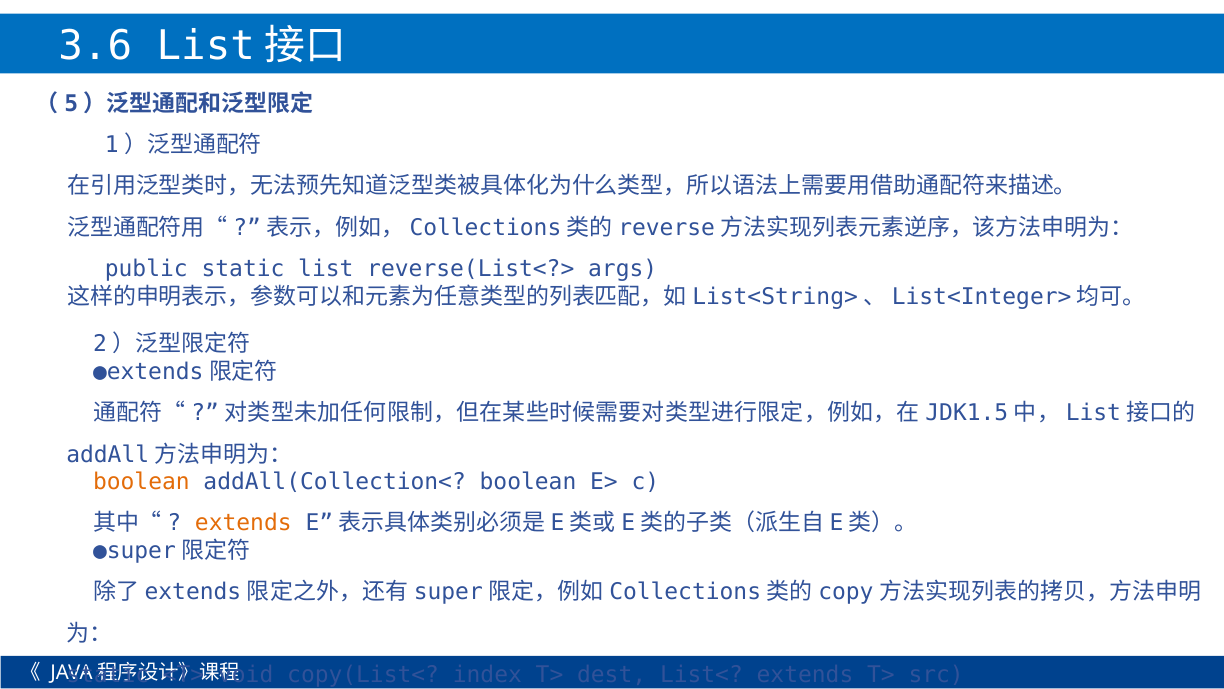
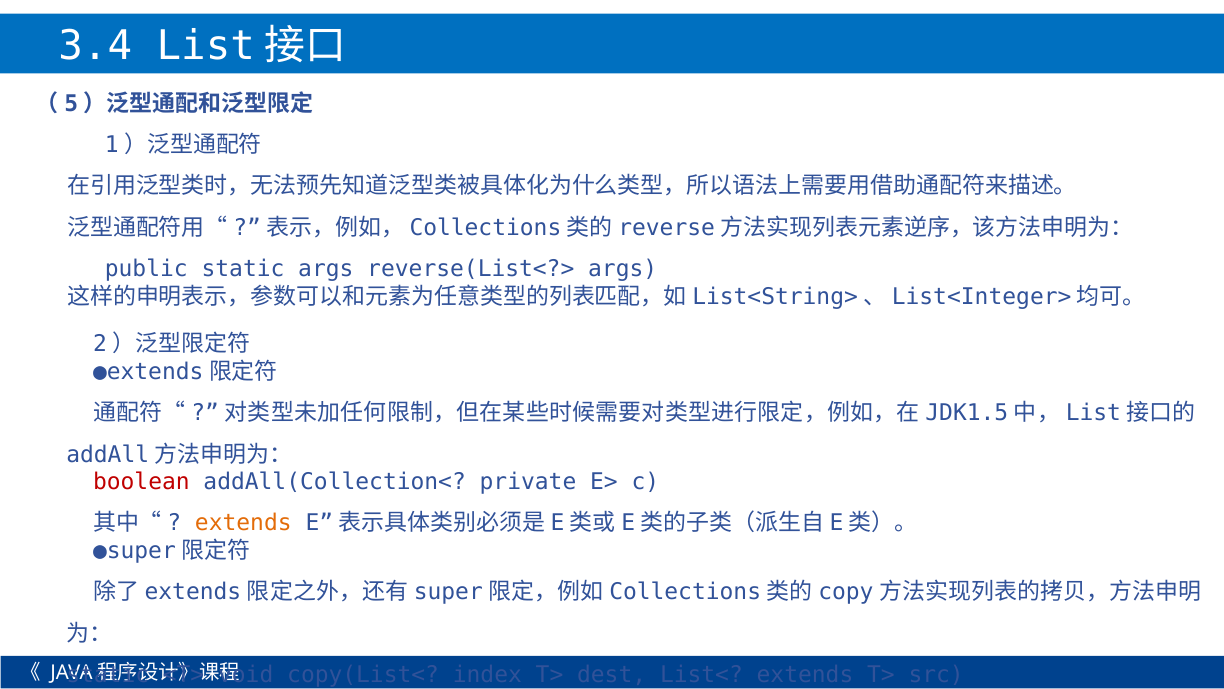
3.6: 3.6 -> 3.4 (95, 46)
static list: list -> args (326, 269)
boolean colour: orange -> red (141, 482)
addAll(Collection< boolean: boolean -> private (528, 482)
